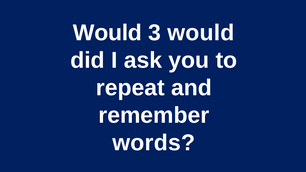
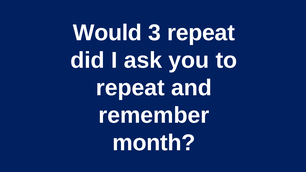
3 would: would -> repeat (201, 33)
words: words -> month (154, 143)
